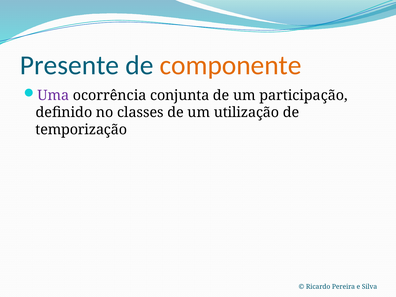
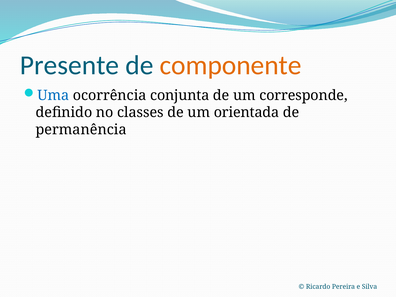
Uma colour: purple -> blue (53, 95)
participação: participação -> corresponde (303, 95)
utilização: utilização -> orientada (246, 112)
temporização: temporização -> permanência (81, 130)
